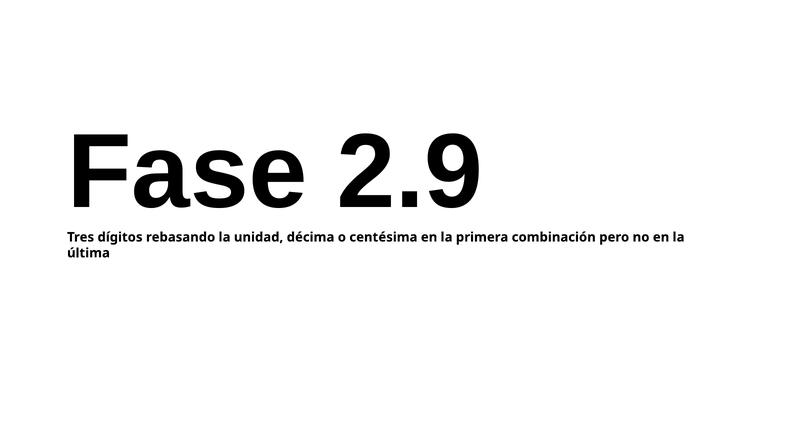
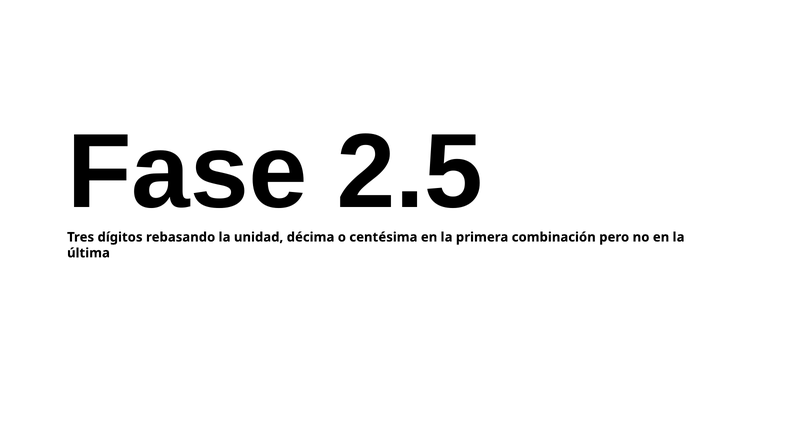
2.9: 2.9 -> 2.5 (410, 172)
